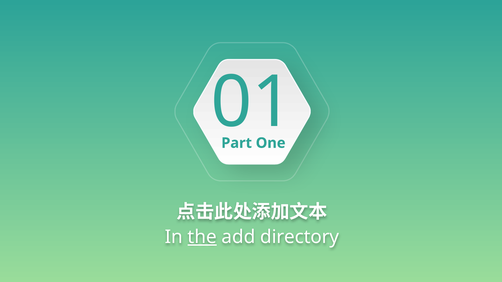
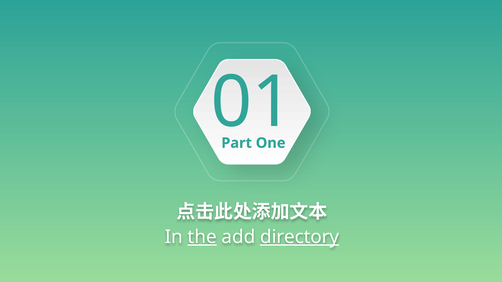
directory underline: none -> present (300, 237)
